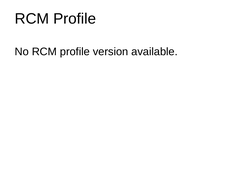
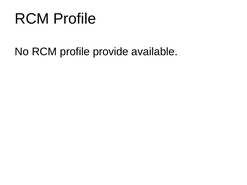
version: version -> provide (111, 52)
